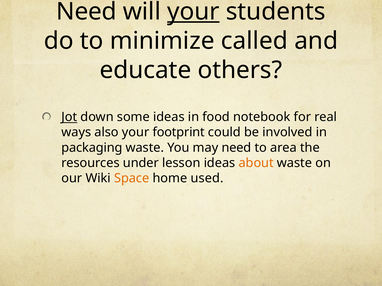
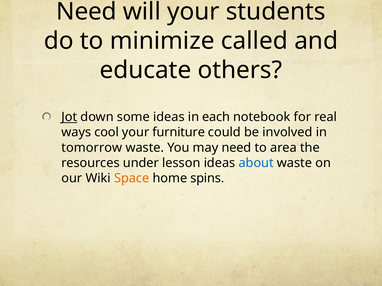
your underline: present -> none (193, 12)
food: food -> each (216, 117)
also: also -> cool (107, 133)
footprint: footprint -> furniture (179, 133)
packaging: packaging -> tomorrow (92, 148)
about colour: orange -> blue (256, 163)
used: used -> spins (207, 178)
